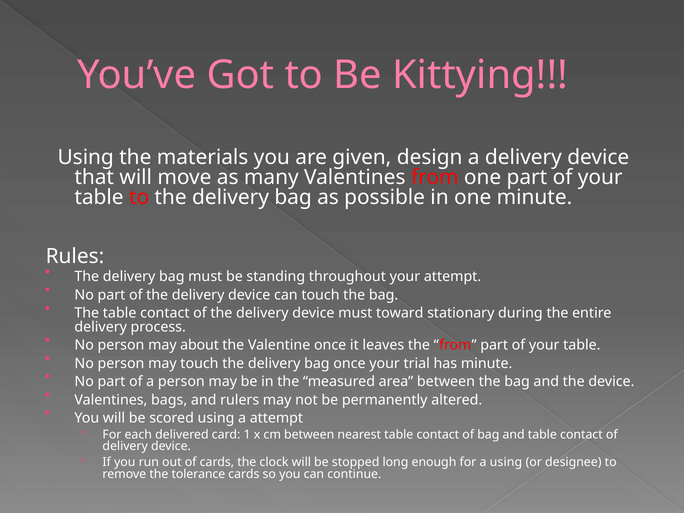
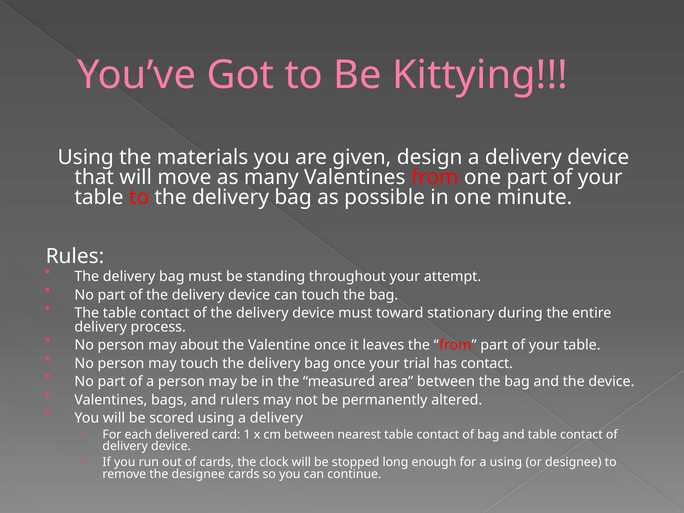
has minute: minute -> contact (487, 363)
using a attempt: attempt -> delivery (276, 418)
the tolerance: tolerance -> designee (198, 474)
